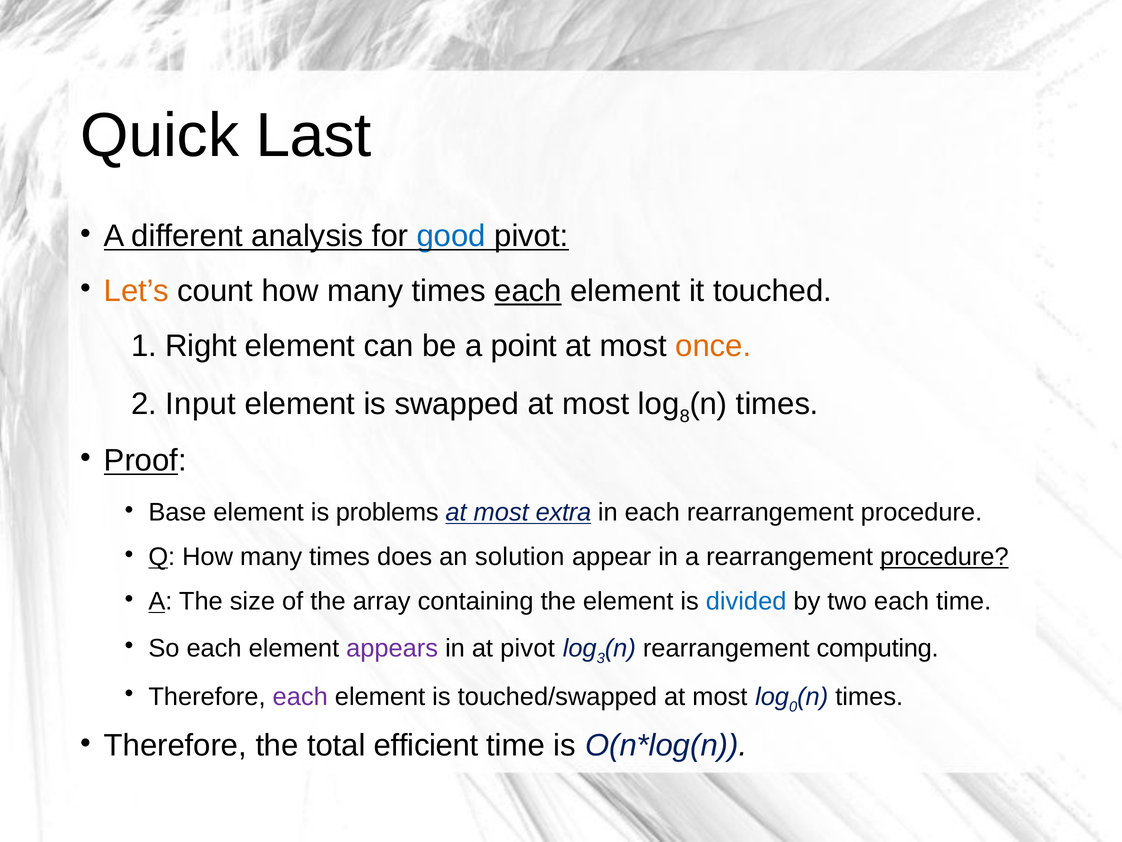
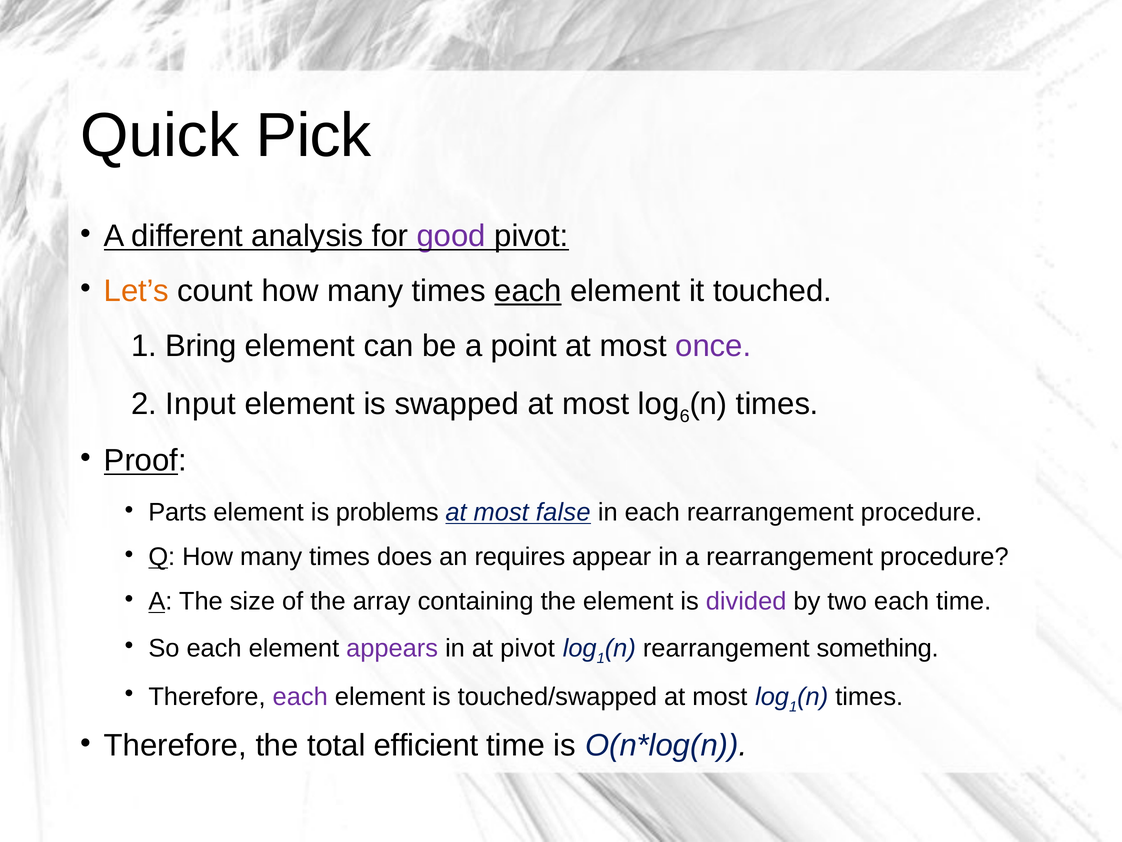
Last: Last -> Pick (314, 136)
good colour: blue -> purple (451, 236)
Right: Right -> Bring (201, 346)
once colour: orange -> purple (713, 346)
8: 8 -> 6 (685, 416)
Base: Base -> Parts (177, 512)
extra: extra -> false (563, 512)
solution: solution -> requires (520, 556)
procedure underline: present -> none (944, 556)
divided colour: blue -> purple (746, 601)
3: 3 -> 1 (601, 658)
computing: computing -> something (878, 648)
0: 0 -> 1 (793, 706)
